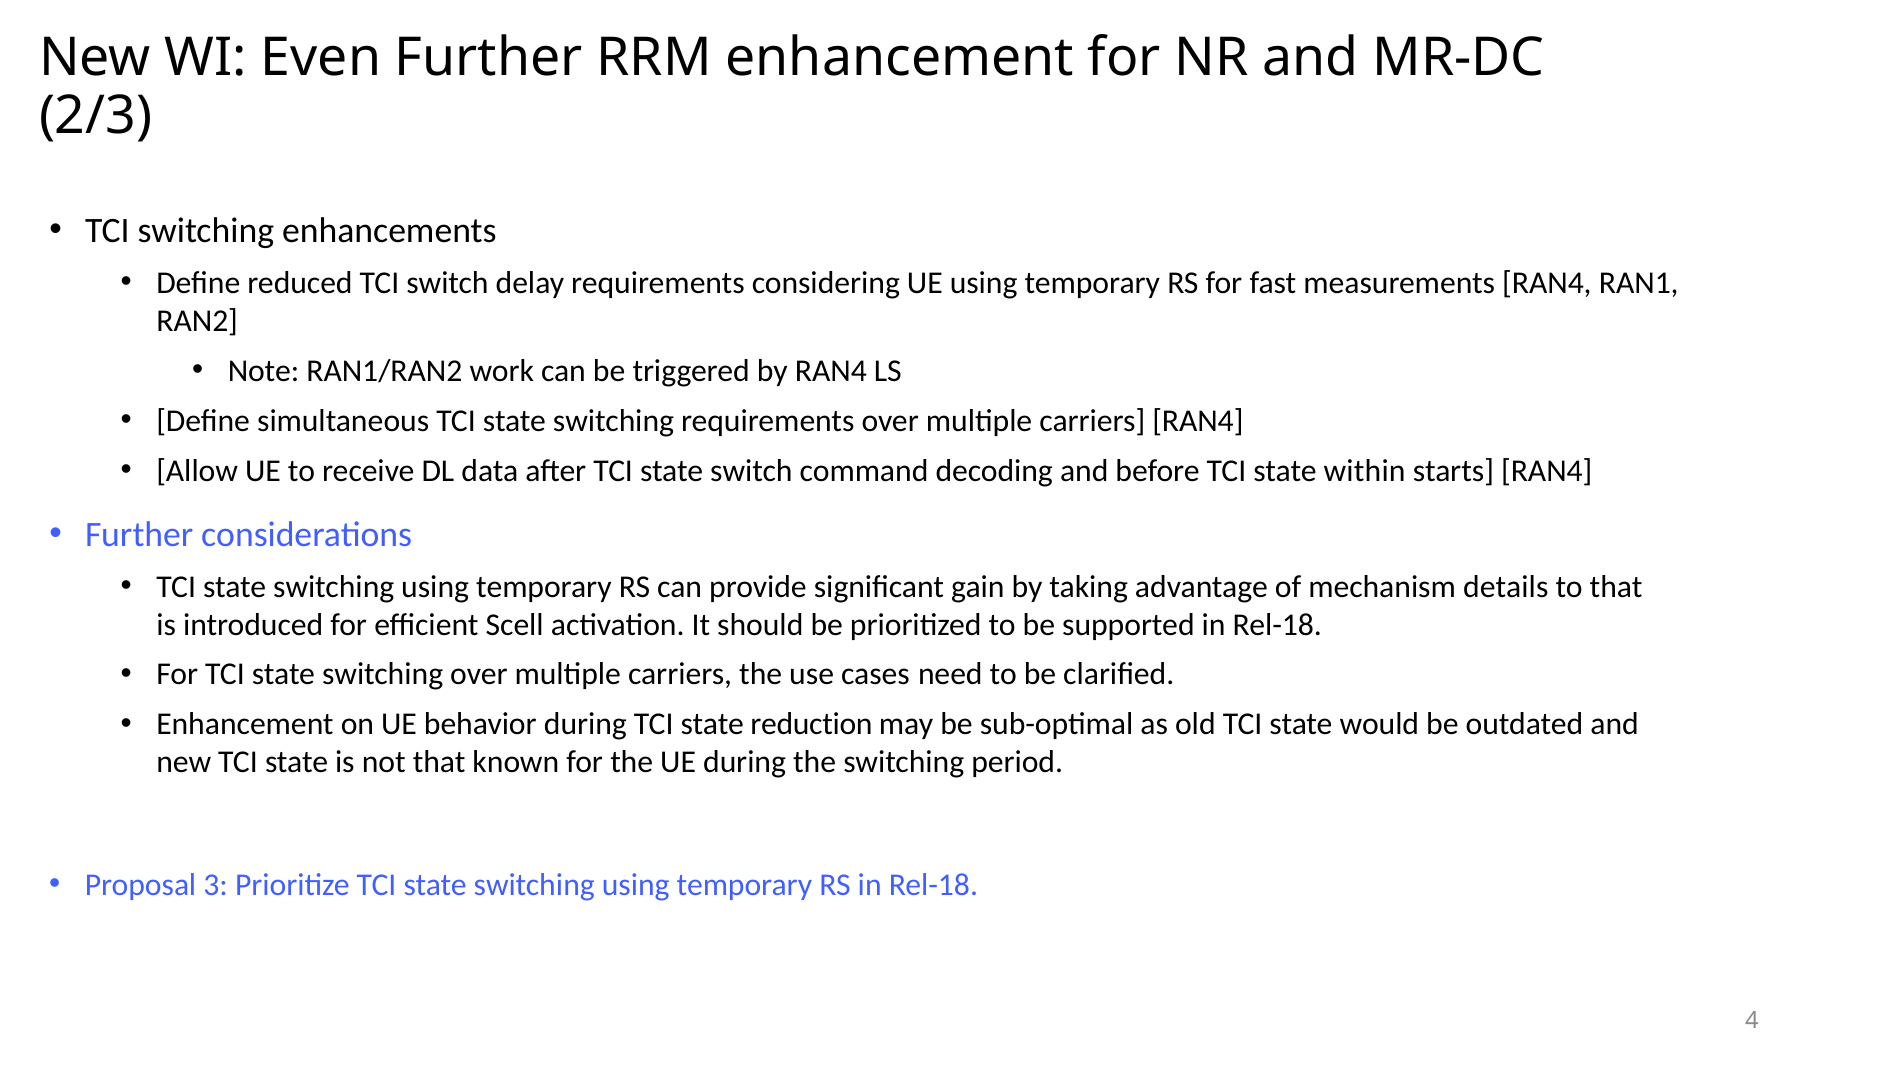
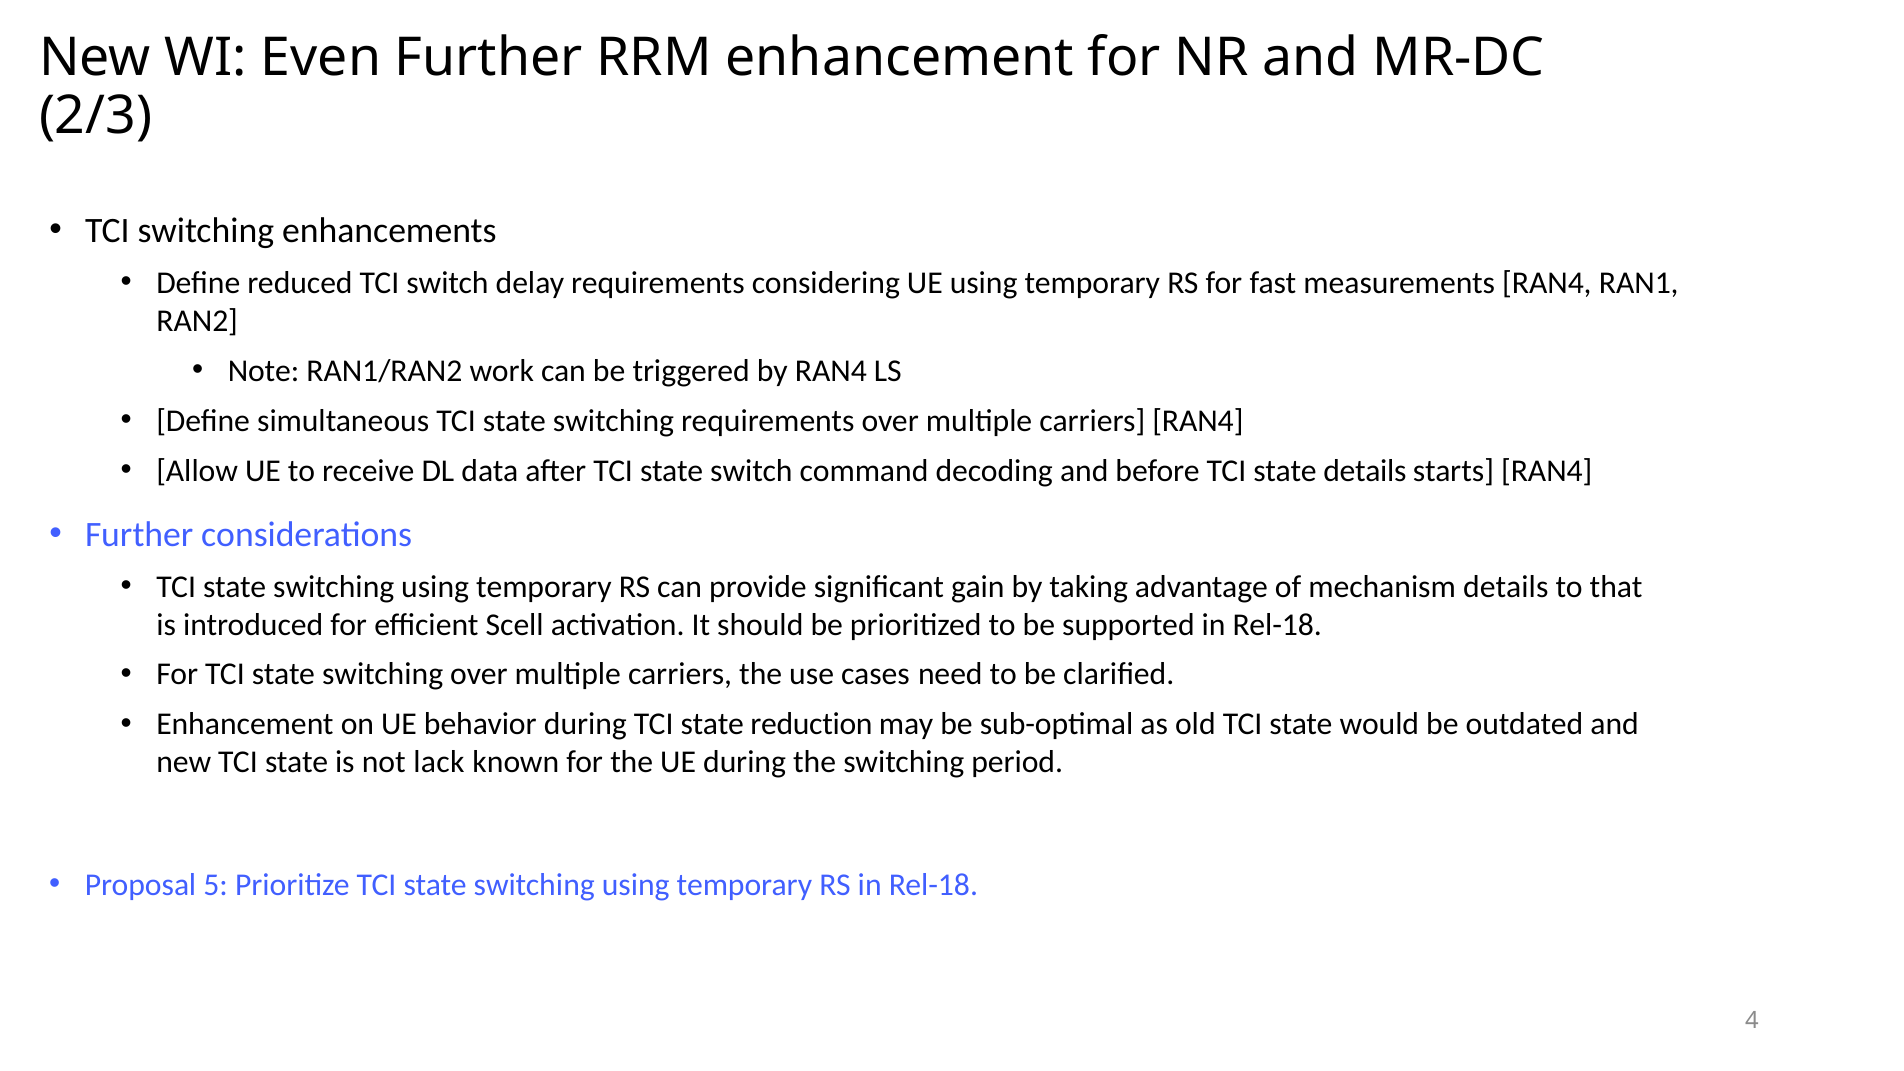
state within: within -> details (1365, 471)
not that: that -> lack (439, 762)
3: 3 -> 5 (216, 885)
